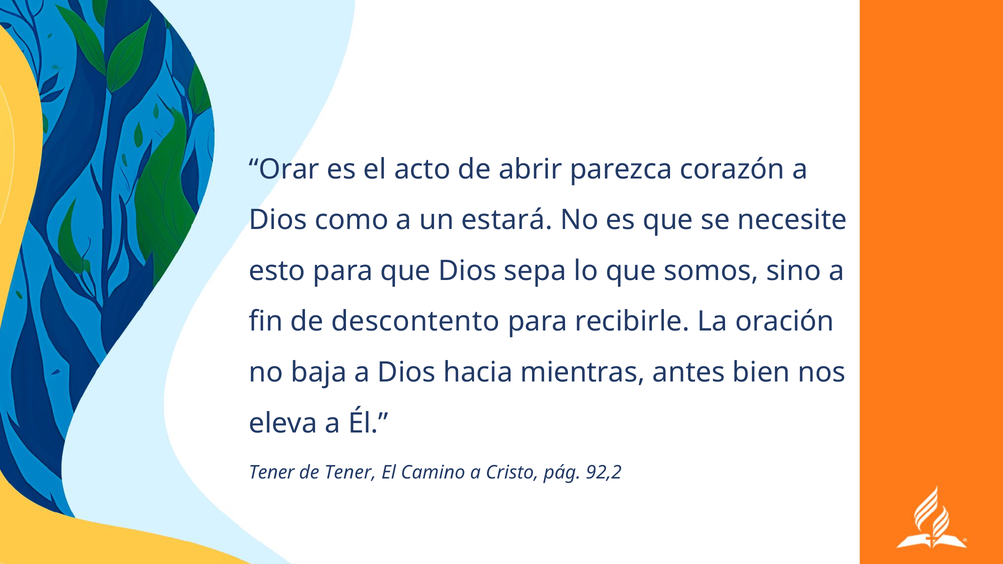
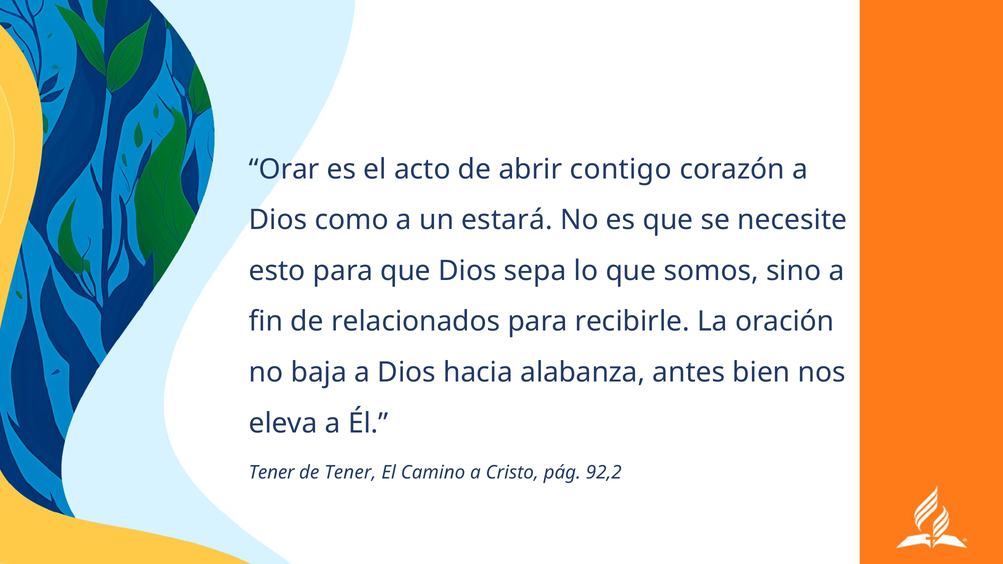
parezca: parezca -> contigo (621, 169)
descontento: descontento -> relacionados (416, 322)
mientras: mientras -> alabanza (583, 373)
